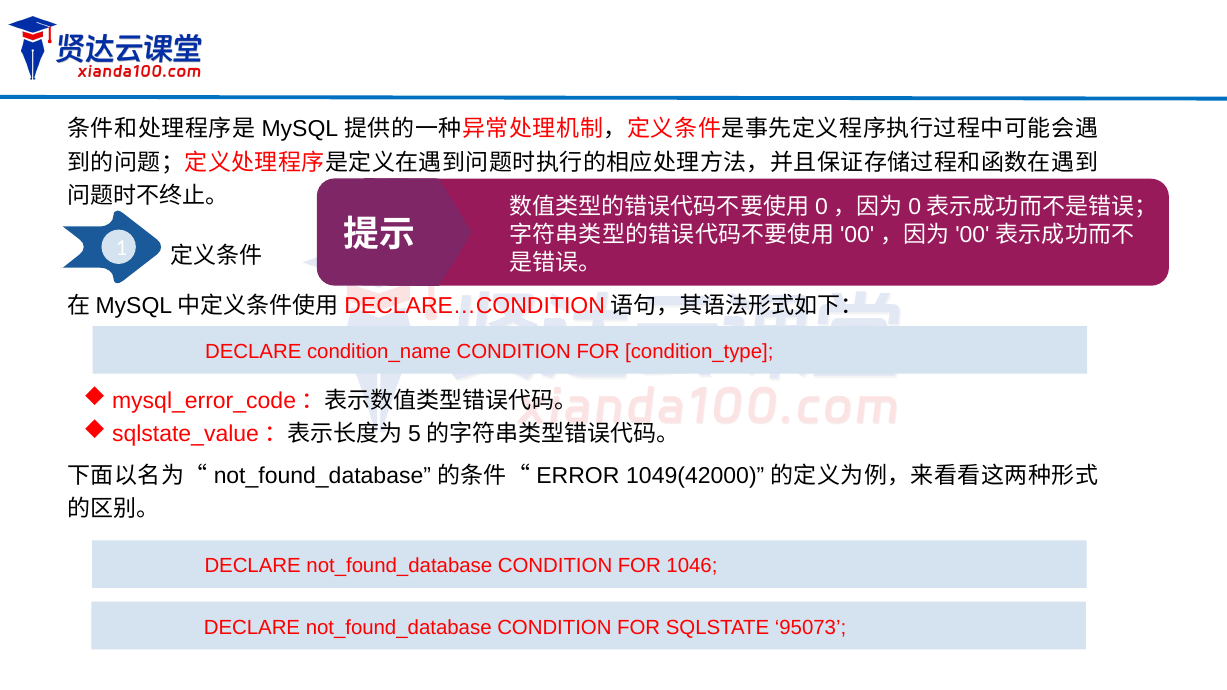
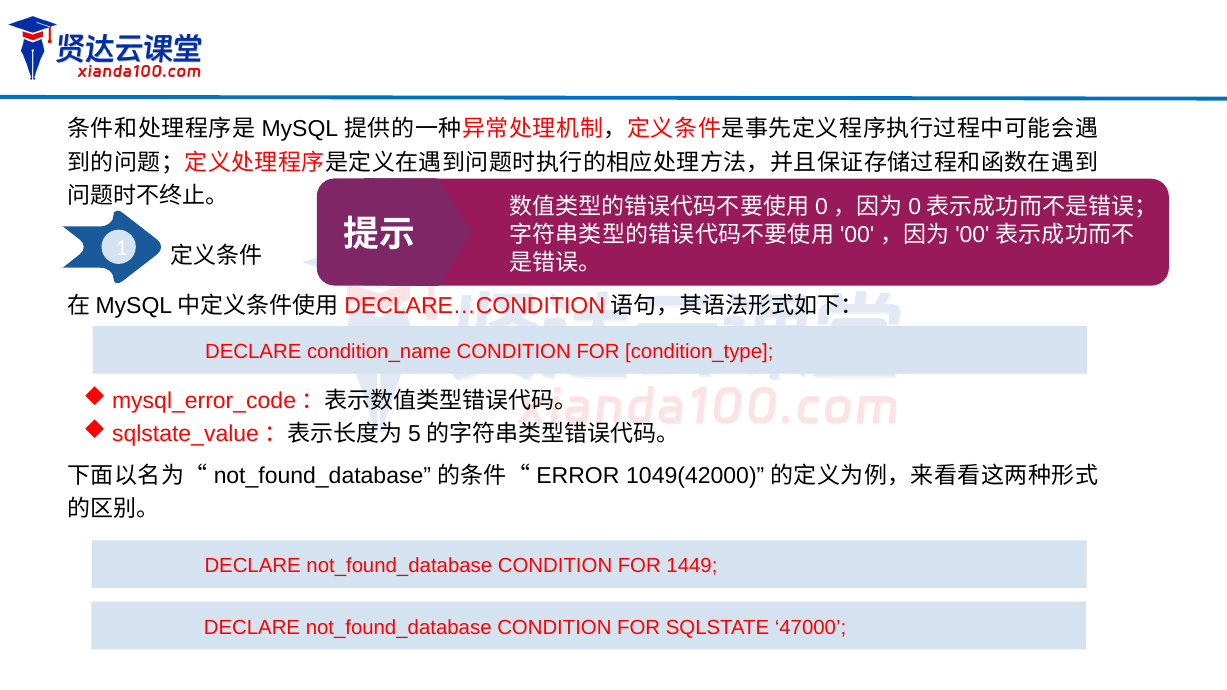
1046: 1046 -> 1449 (692, 566)
95073: 95073 -> 47000 (811, 628)
